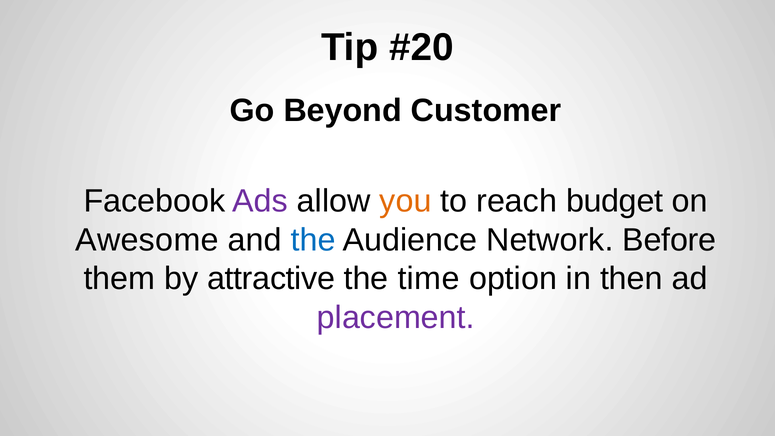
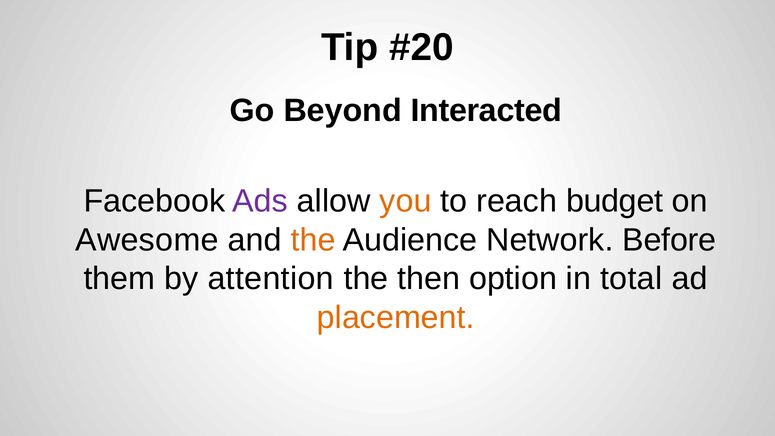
Customer: Customer -> Interacted (486, 111)
the colour: blue -> orange (313, 240)
attractive: attractive -> attention (271, 279)
time: time -> then (429, 279)
then: then -> total (631, 279)
placement colour: purple -> orange (396, 318)
